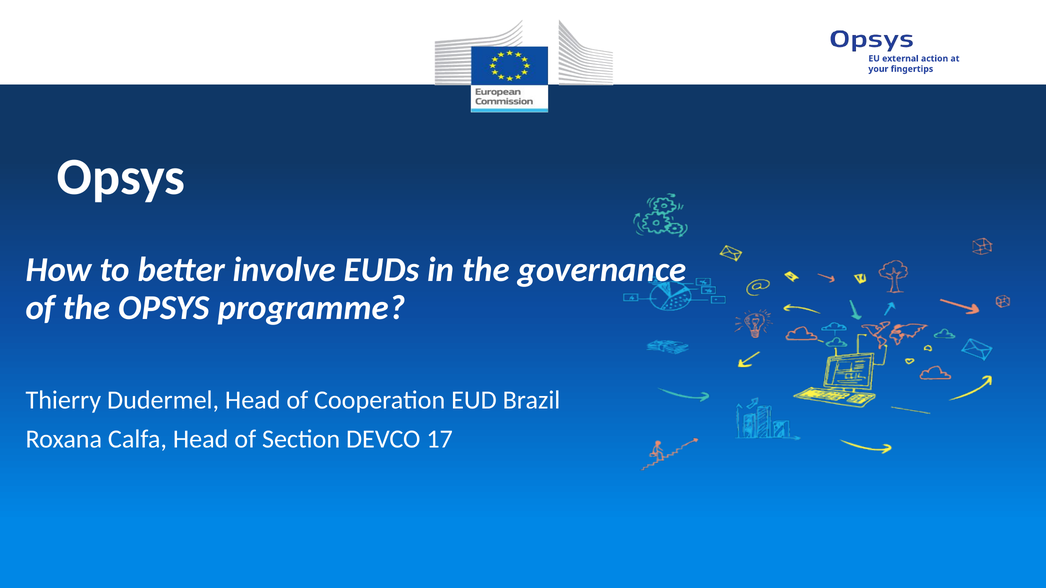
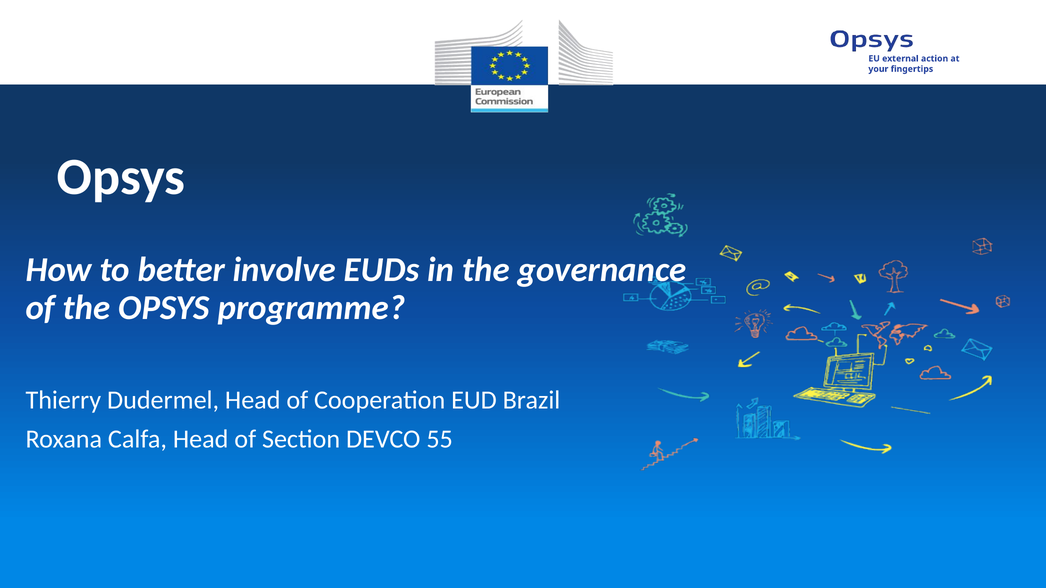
17: 17 -> 55 (440, 439)
